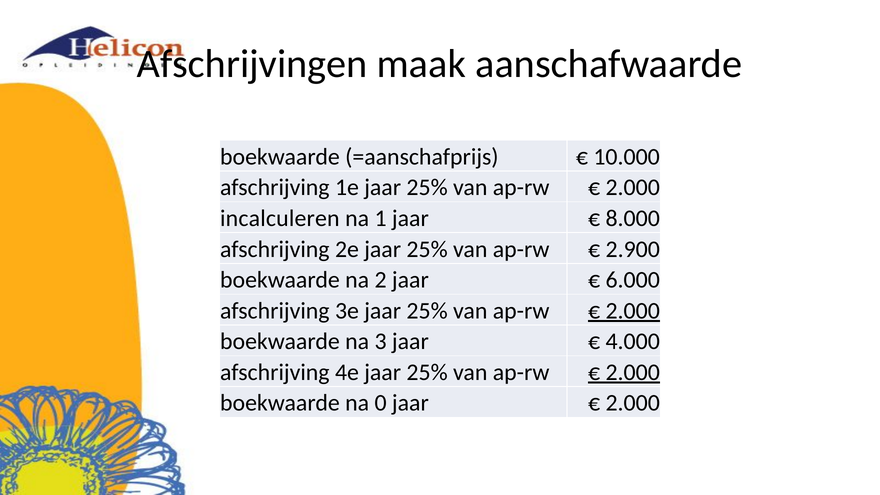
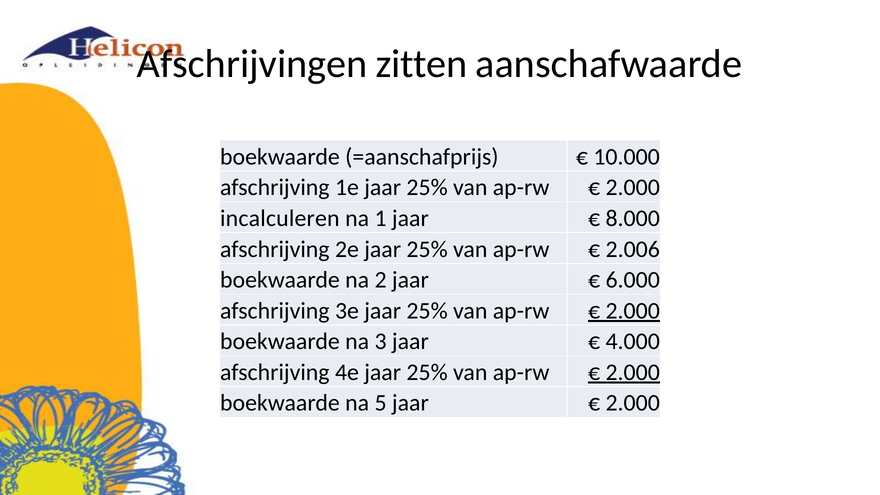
maak: maak -> zitten (422, 64)
2.900: 2.900 -> 2.006 (633, 249)
0: 0 -> 5 (381, 403)
